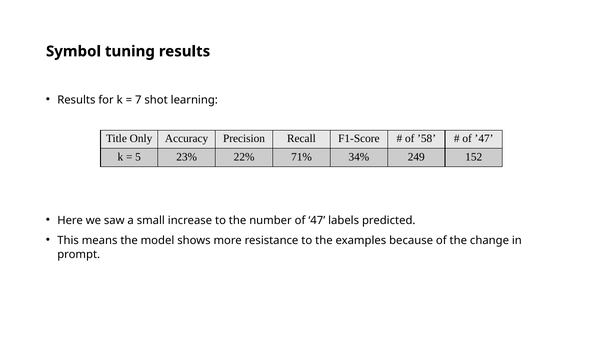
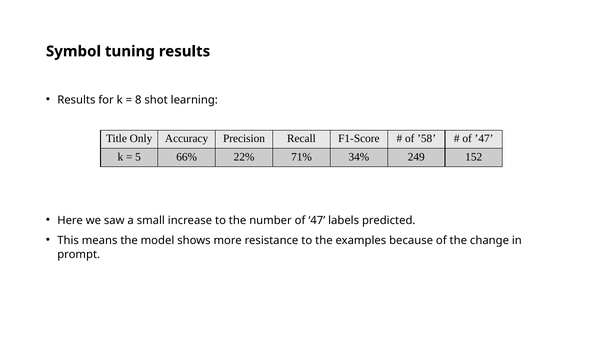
7: 7 -> 8 (138, 100)
23%: 23% -> 66% (187, 157)
